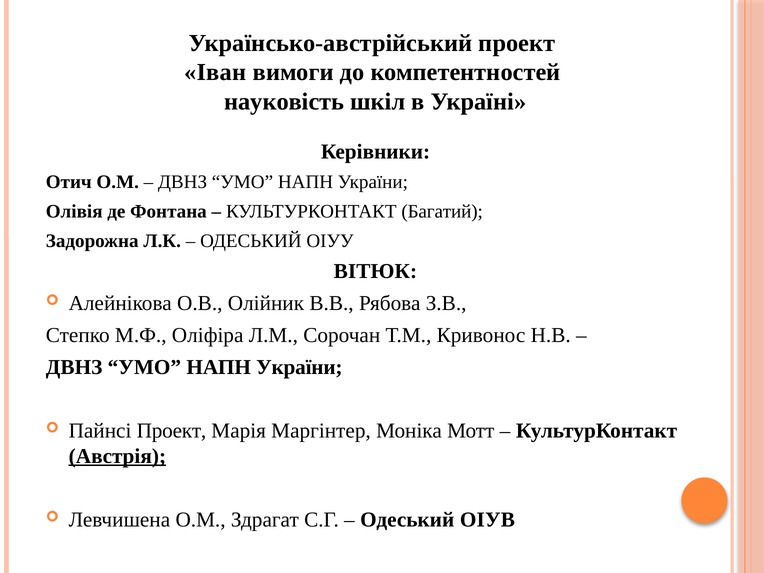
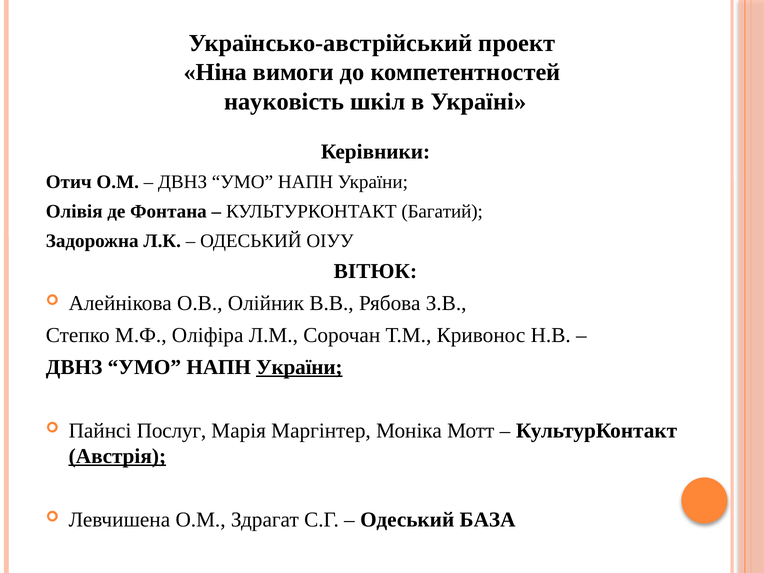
Іван: Іван -> Ніна (216, 72)
України underline: none -> present (299, 367)
Пайнсі Проект: Проект -> Послуг (171, 431)
ОІУВ: ОІУВ -> БАЗА (488, 520)
